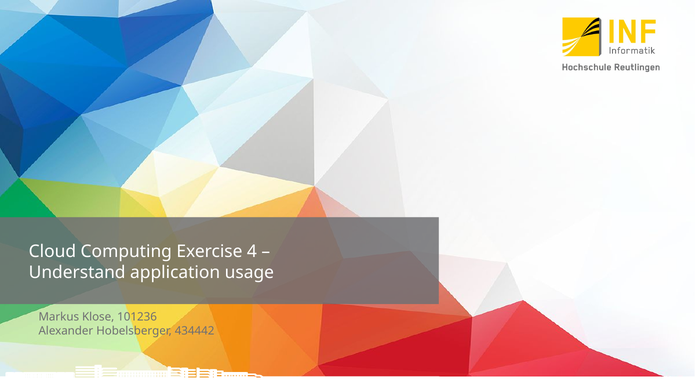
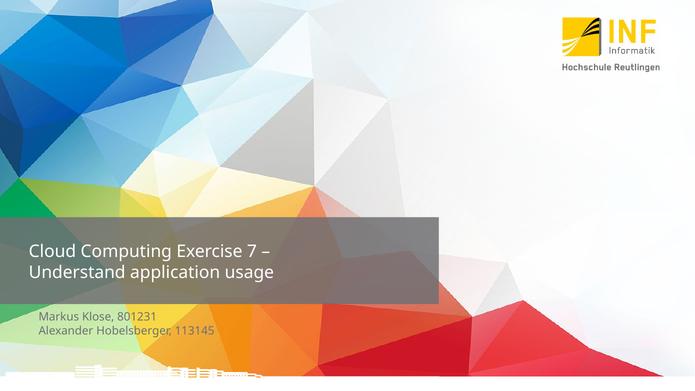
4: 4 -> 7 (252, 251)
101236: 101236 -> 801231 (137, 317)
434442: 434442 -> 113145 (195, 331)
